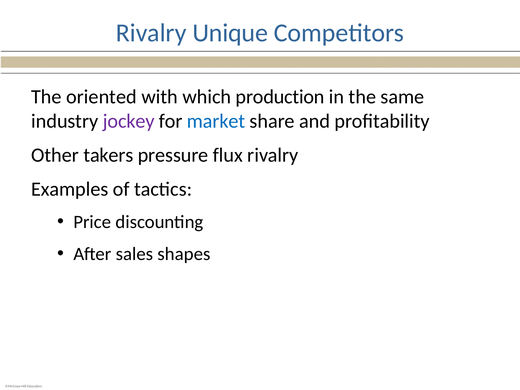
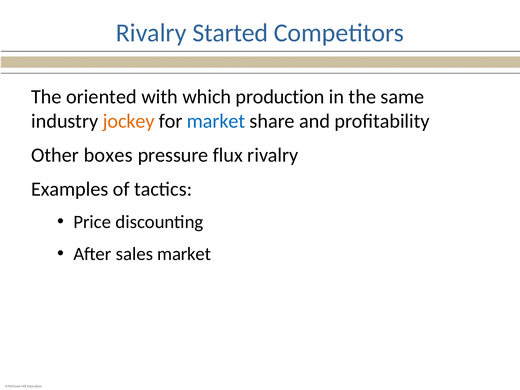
Unique: Unique -> Started (230, 33)
jockey colour: purple -> orange (129, 121)
takers: takers -> boxes (108, 155)
sales shapes: shapes -> market (184, 254)
